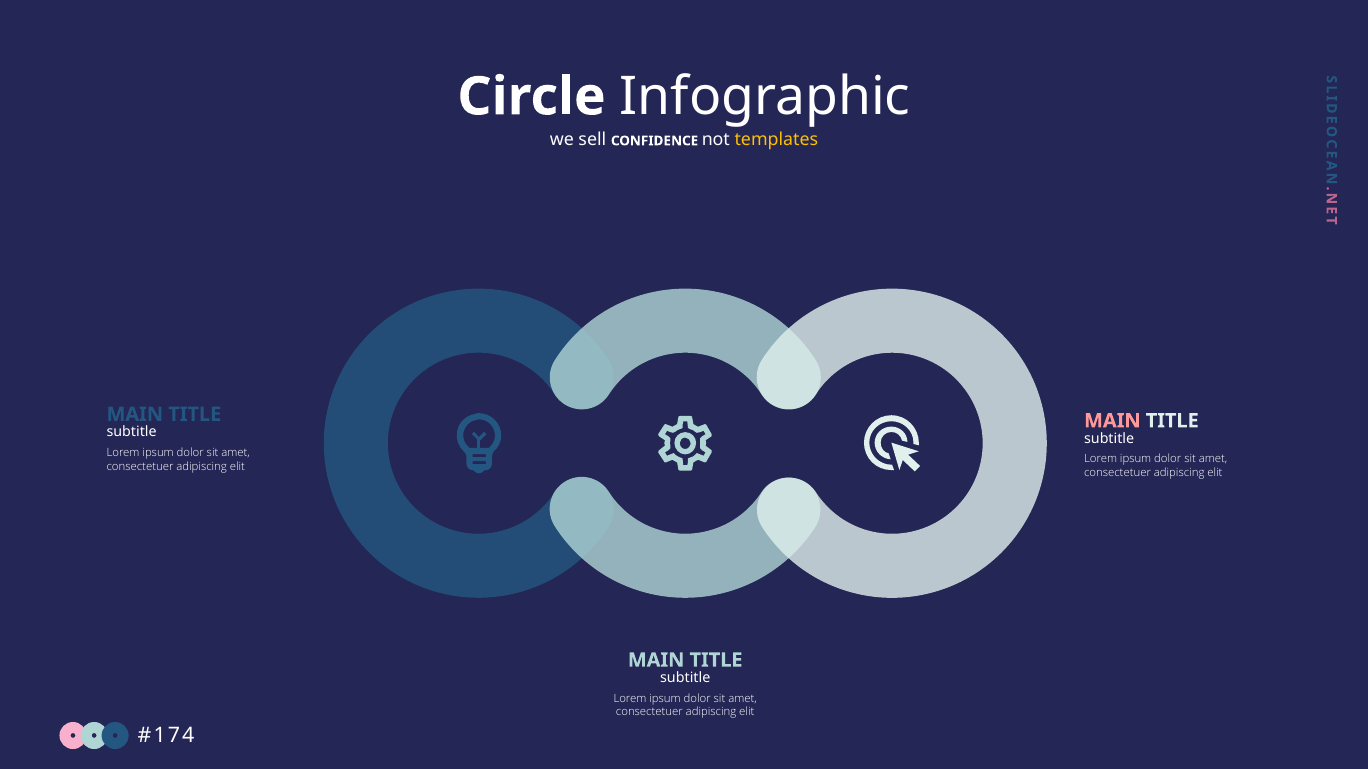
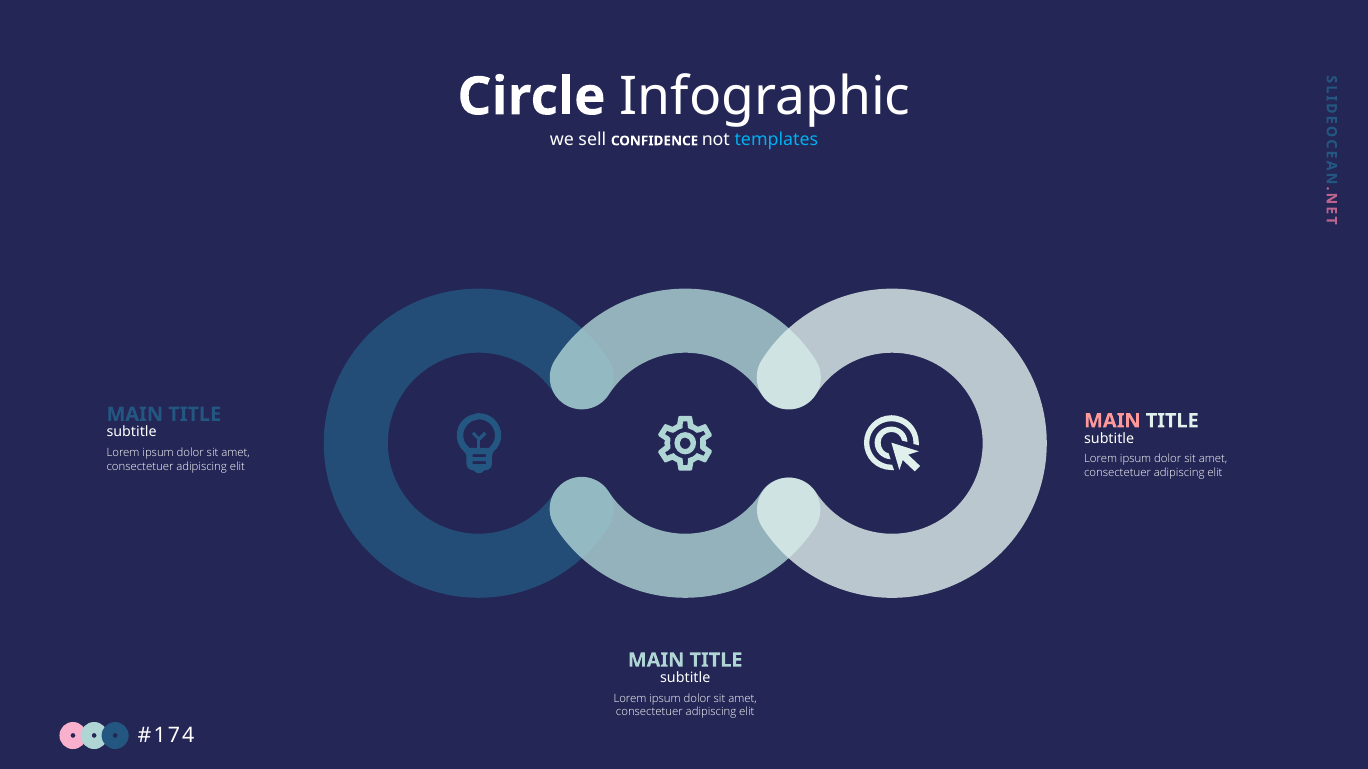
templates colour: yellow -> light blue (776, 140)
